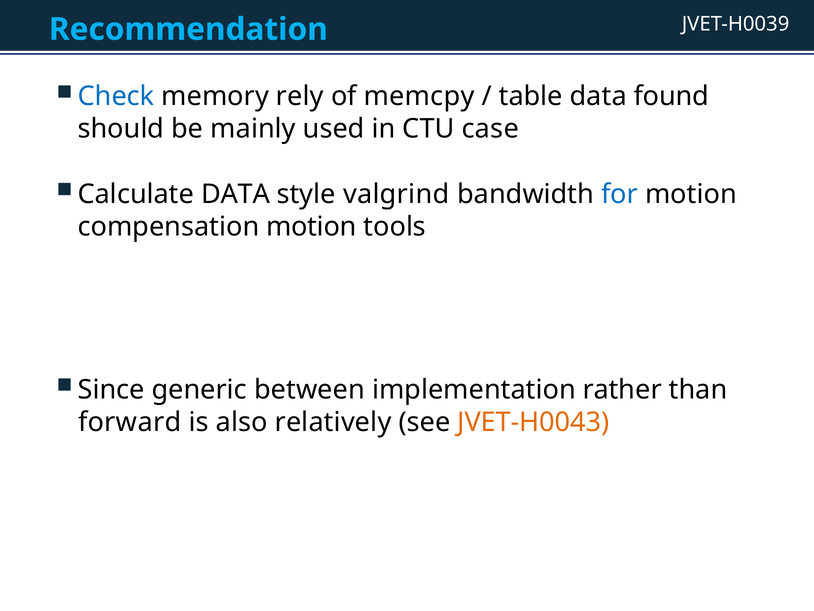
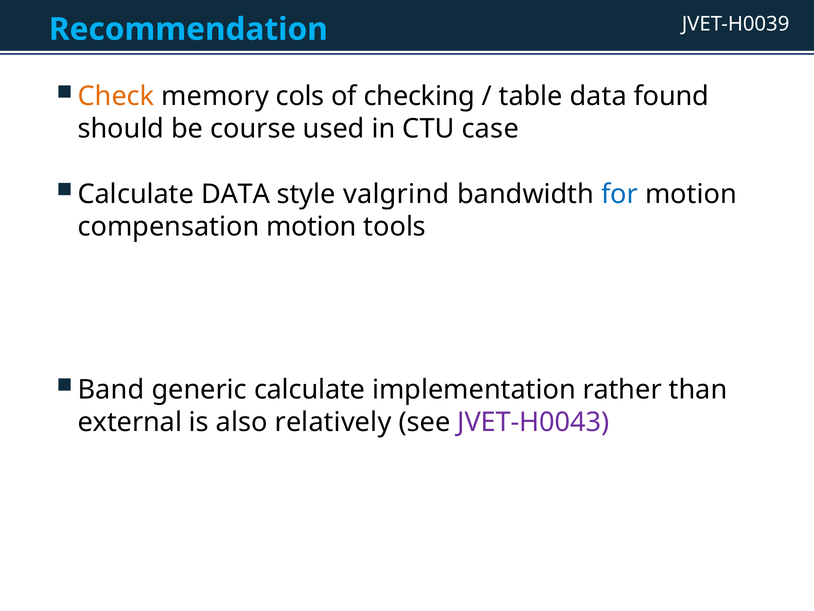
Check colour: blue -> orange (116, 96)
rely: rely -> cols (300, 96)
memcpy: memcpy -> checking (419, 96)
mainly: mainly -> course (253, 129)
Since: Since -> Band (111, 389)
generic between: between -> calculate (310, 389)
forward: forward -> external (130, 422)
JVET-H0043 colour: orange -> purple (533, 422)
